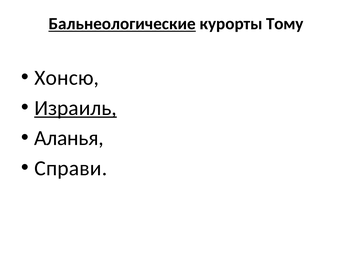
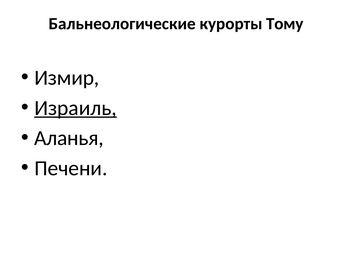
Бальнеологические underline: present -> none (122, 24)
Хонсю: Хонсю -> Измир (67, 78)
Справи: Справи -> Печени (71, 168)
